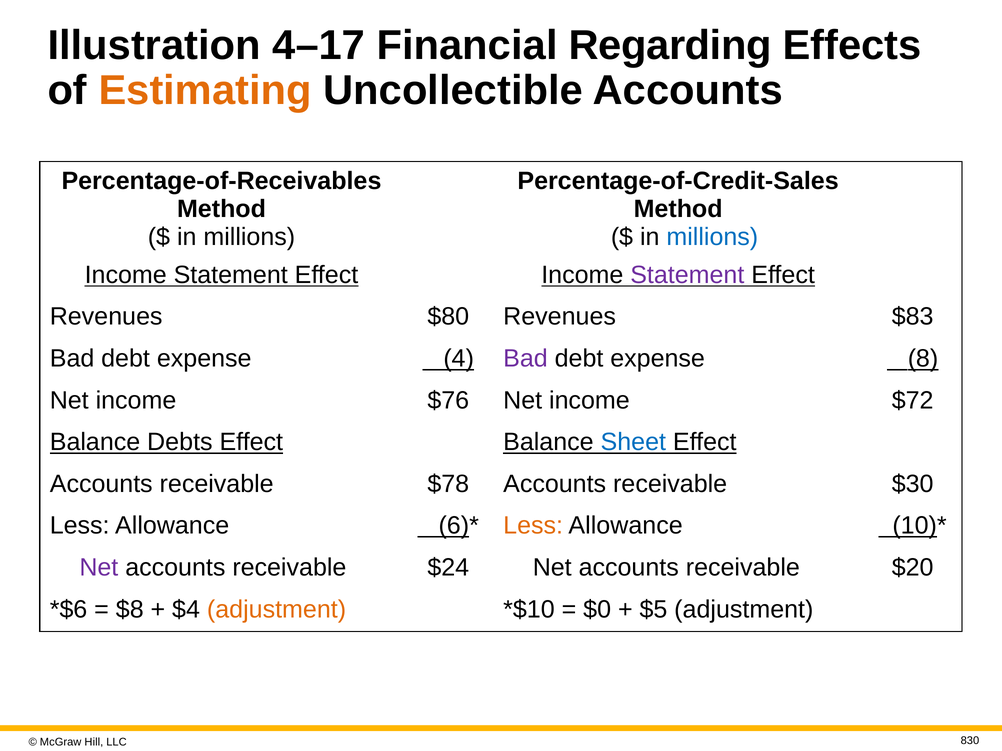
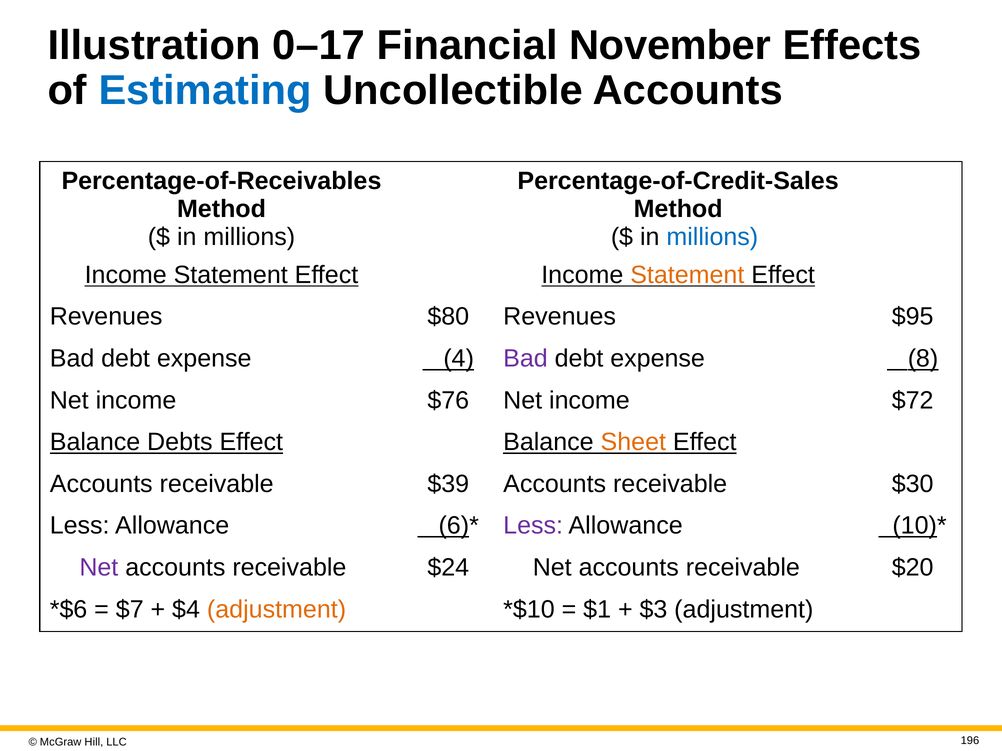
4–17: 4–17 -> 0–17 (319, 45)
Regarding: Regarding -> November (670, 45)
Estimating colour: orange -> blue (205, 91)
Statement colour: purple -> orange (687, 275)
$83: $83 -> $95 (913, 317)
Sheet colour: blue -> orange (633, 442)
$78: $78 -> $39 (448, 484)
Less colour: orange -> purple (533, 526)
$8: $8 -> $7 (130, 610)
$0: $0 -> $1 (597, 610)
$5: $5 -> $3 (653, 610)
830: 830 -> 196 (970, 741)
